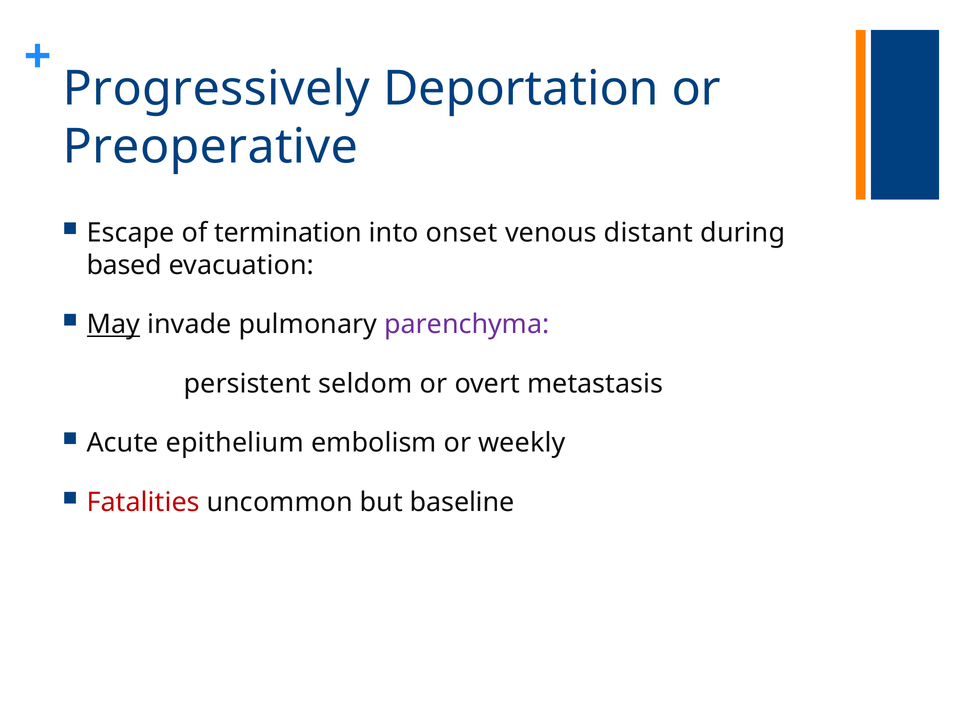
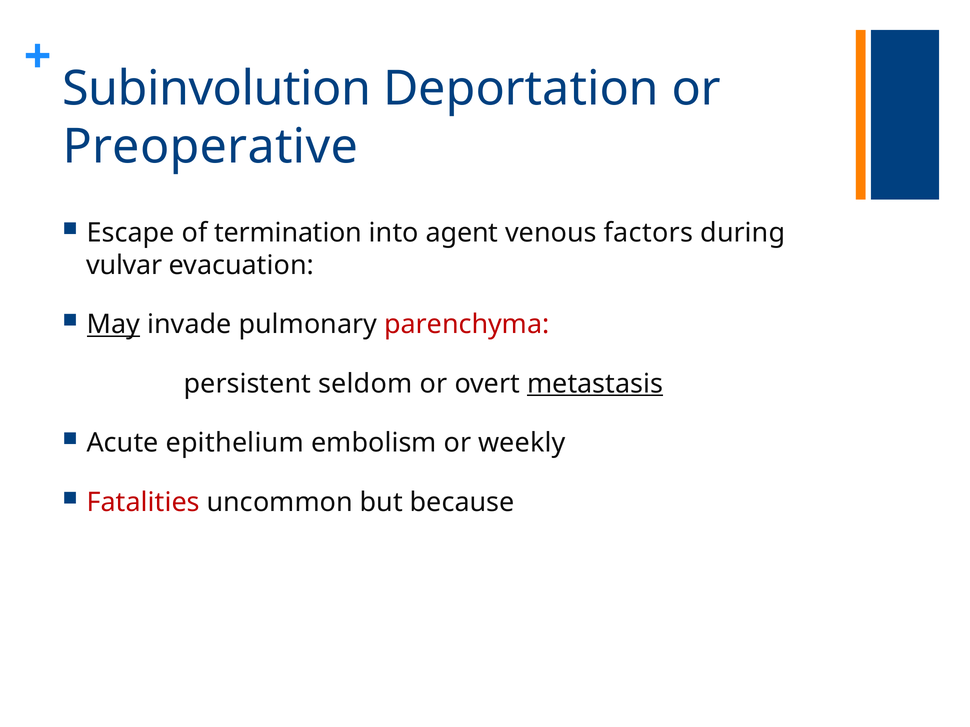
Progressively: Progressively -> Subinvolution (217, 89)
onset: onset -> agent (462, 233)
distant: distant -> factors (648, 233)
based: based -> vulvar (124, 265)
parenchyma colour: purple -> red (467, 325)
metastasis underline: none -> present (595, 384)
baseline: baseline -> because (462, 503)
